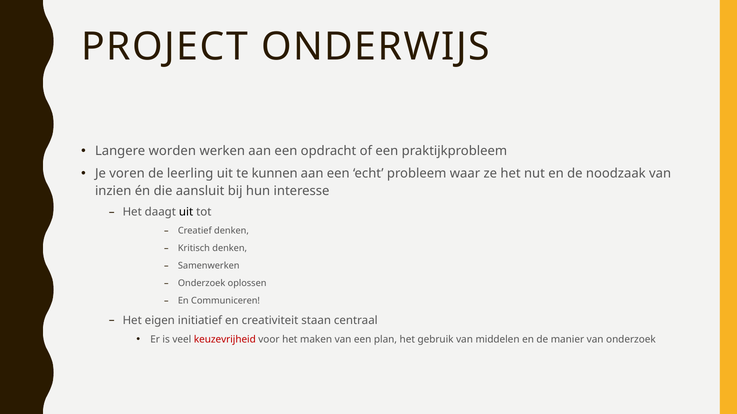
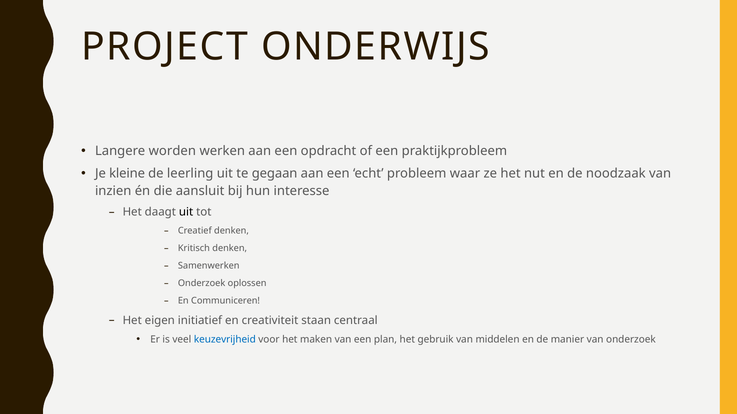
voren: voren -> kleine (127, 174)
kunnen: kunnen -> gegaan (275, 174)
keuzevrijheid colour: red -> blue (225, 340)
